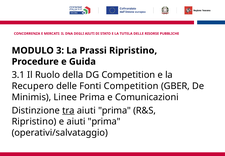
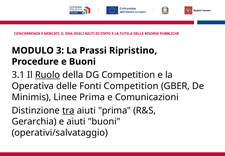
e Guida: Guida -> Buoni (82, 62)
Ruolo underline: none -> present (48, 75)
Recupero: Recupero -> Operativa (33, 86)
Ripristino: Ripristino -> Gerarchia (34, 121)
e aiuti prima: prima -> buoni (104, 121)
